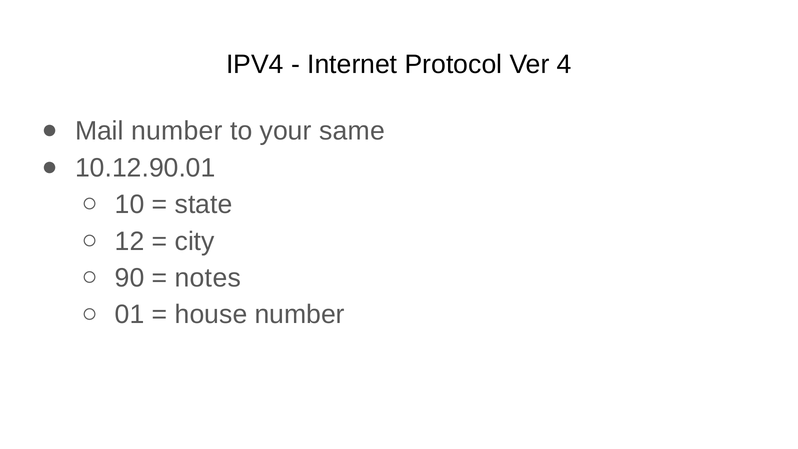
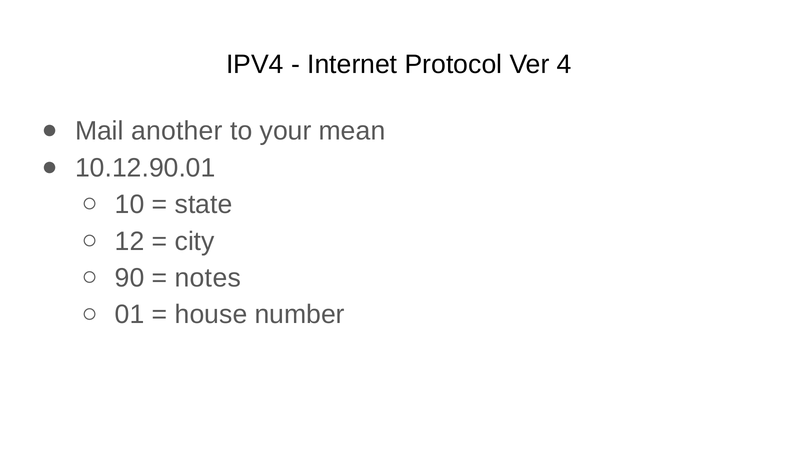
Mail number: number -> another (177, 131)
same: same -> mean (352, 131)
